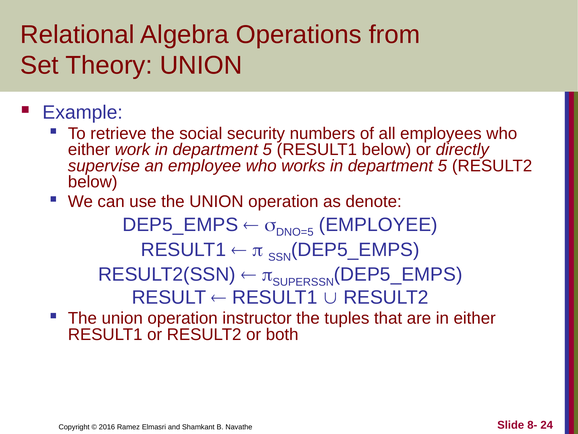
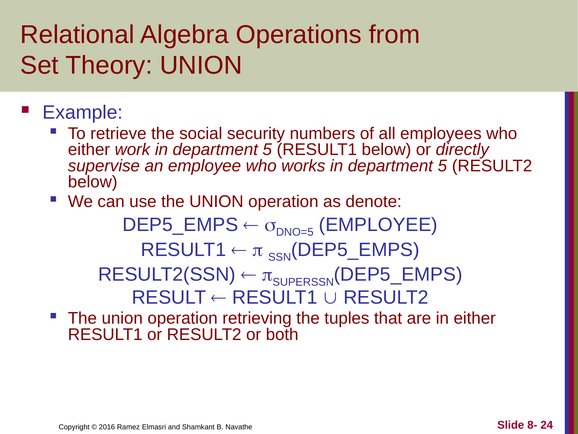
instructor: instructor -> retrieving (257, 318)
